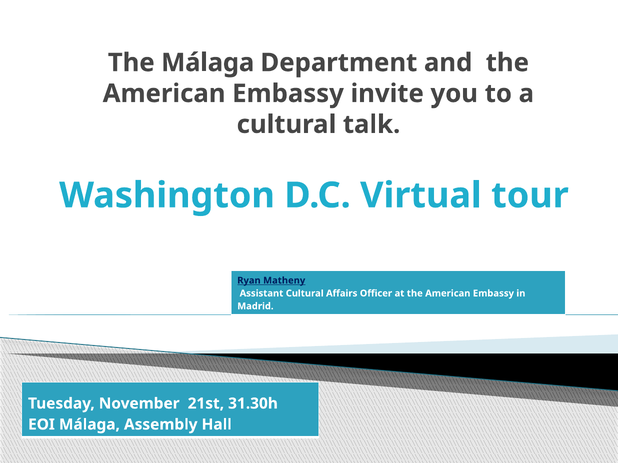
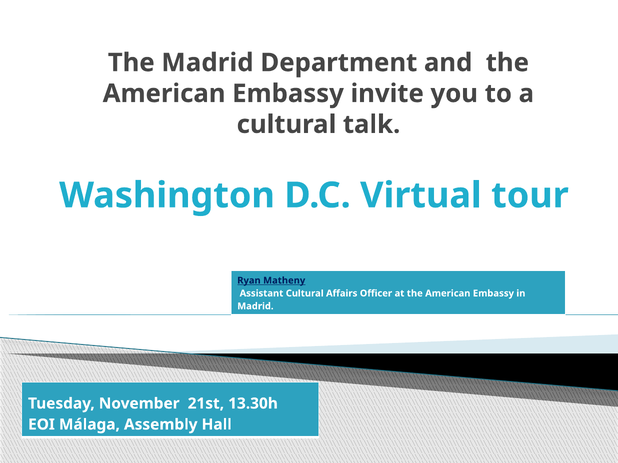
The Málaga: Málaga -> Madrid (207, 63)
31.30h: 31.30h -> 13.30h (253, 404)
